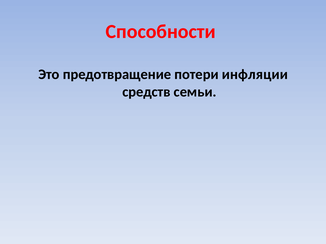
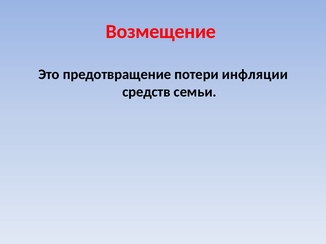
Способности: Способности -> Возмещение (161, 32)
